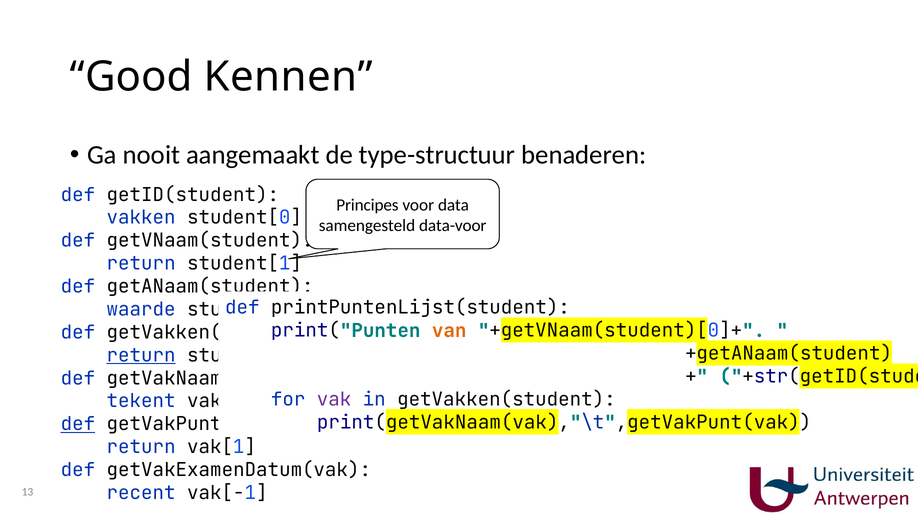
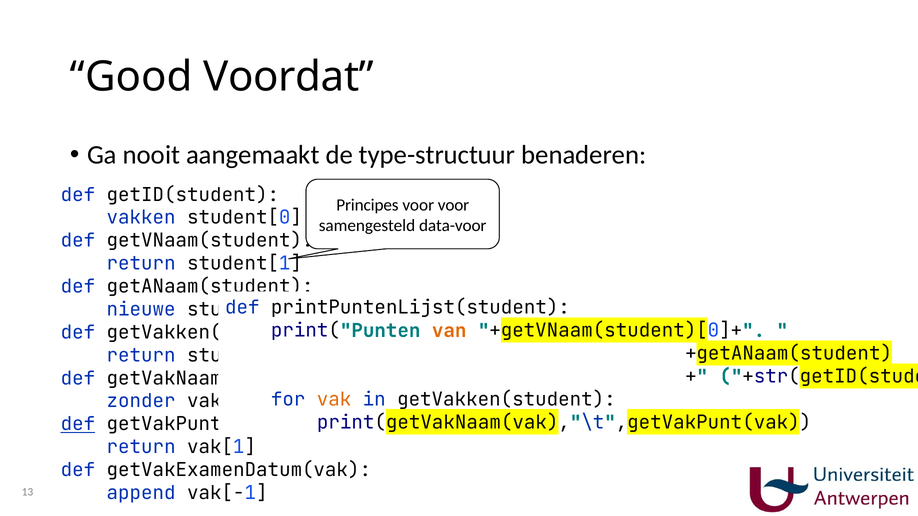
Kennen: Kennen -> Voordat (289, 77)
voor data: data -> voor (454, 205)
waarde: waarde -> nieuwe (141, 310)
return underline: present -> none (141, 356)
vak colour: purple -> orange (334, 400)
tekent: tekent -> zonder (141, 401)
recent: recent -> append (141, 493)
